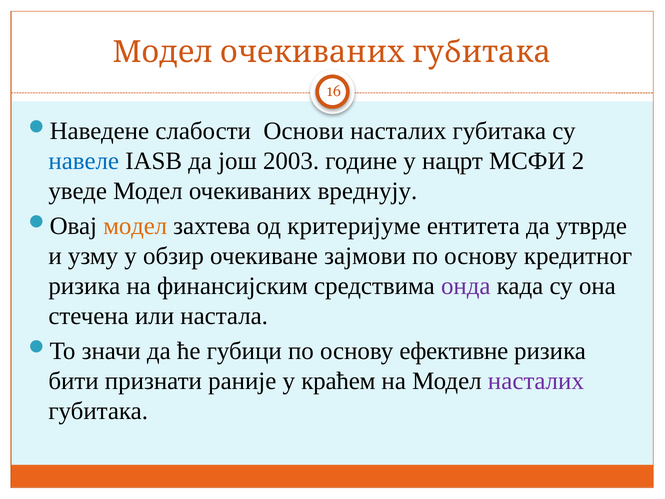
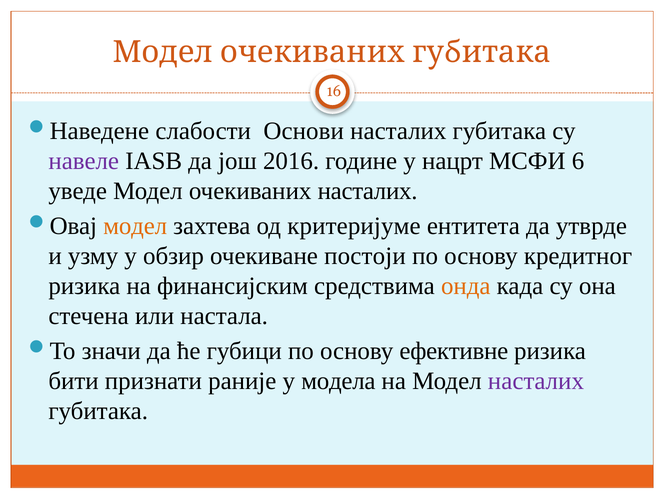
навеле colour: blue -> purple (84, 161)
2003: 2003 -> 2016 (291, 161)
2: 2 -> 6 (578, 161)
очекиваних вреднују: вреднују -> насталих (368, 191)
зајмови: зајмови -> постоји (365, 256)
онда colour: purple -> orange (466, 286)
краћем: краћем -> модела (338, 381)
